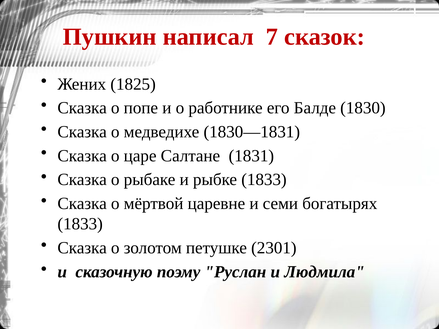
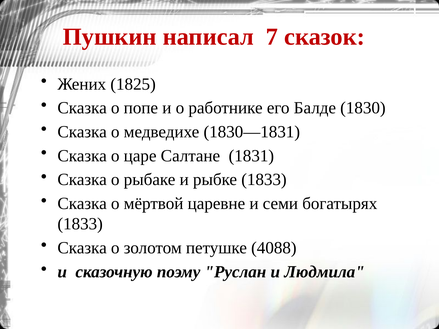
2301: 2301 -> 4088 (274, 248)
